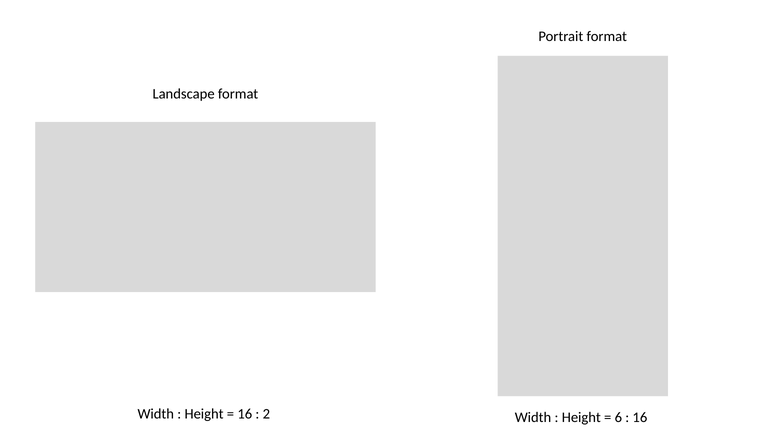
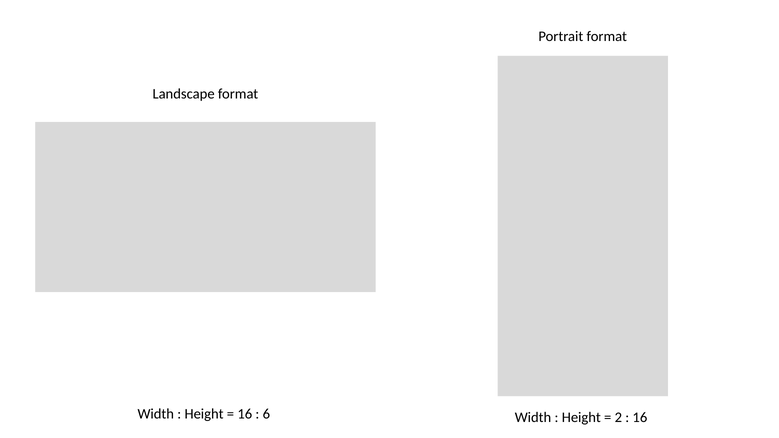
2: 2 -> 6 (266, 414)
6: 6 -> 2 (618, 417)
